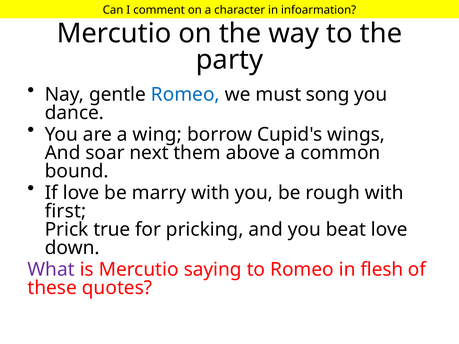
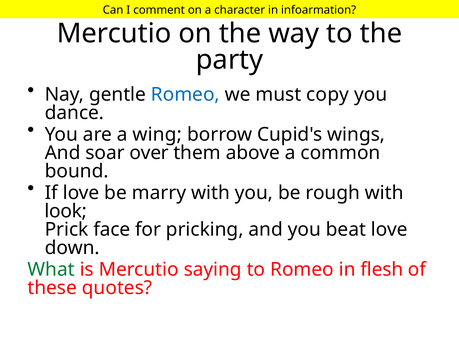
song: song -> copy (328, 95)
next: next -> over (149, 153)
first: first -> look (66, 211)
true: true -> face (112, 230)
What colour: purple -> green (51, 270)
